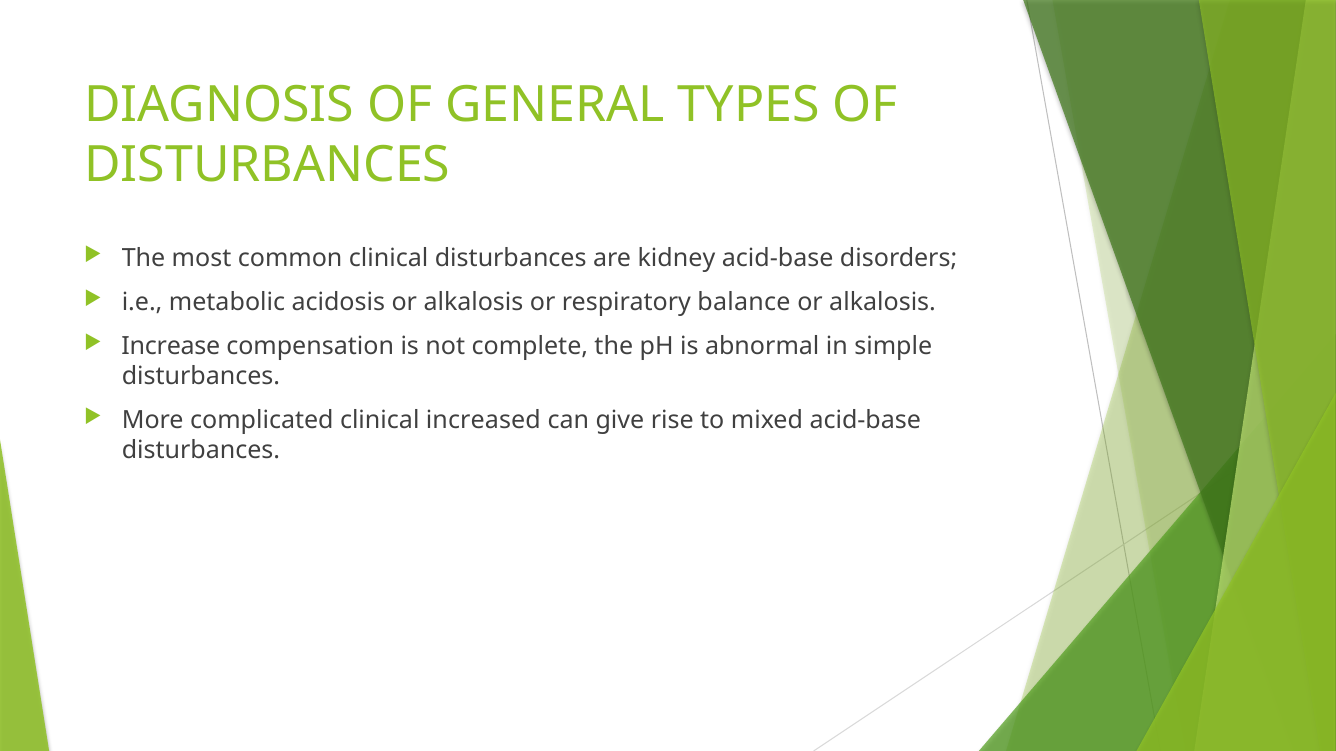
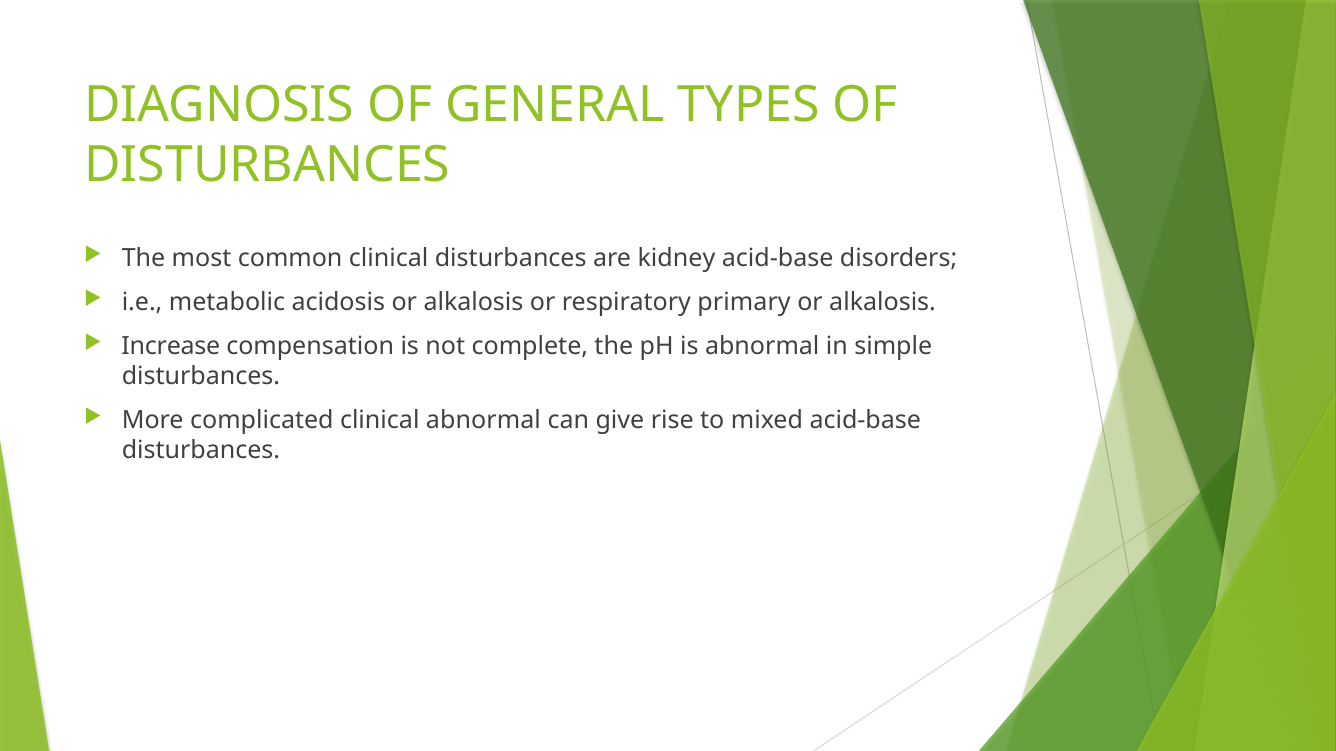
balance: balance -> primary (744, 303)
clinical increased: increased -> abnormal (483, 421)
